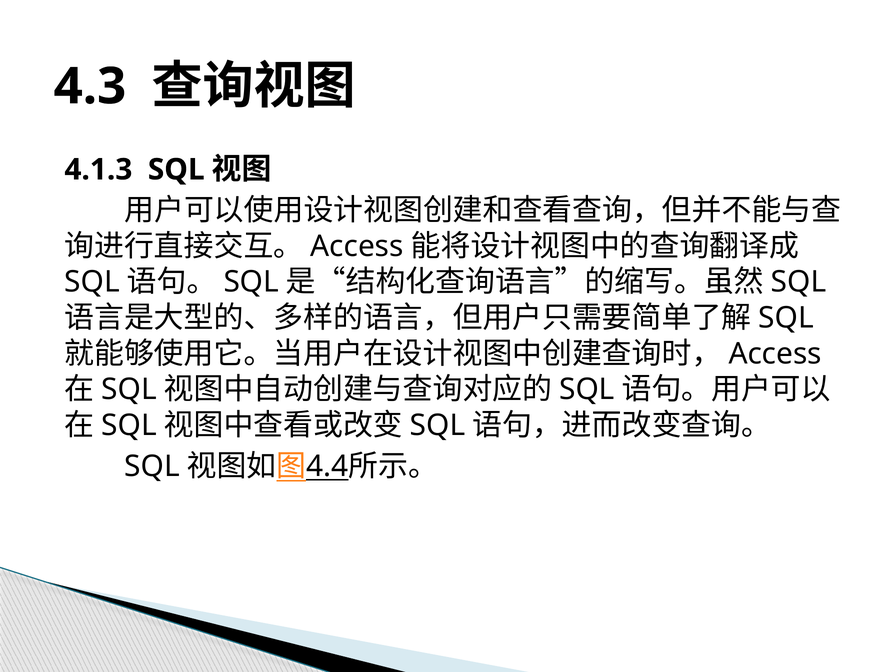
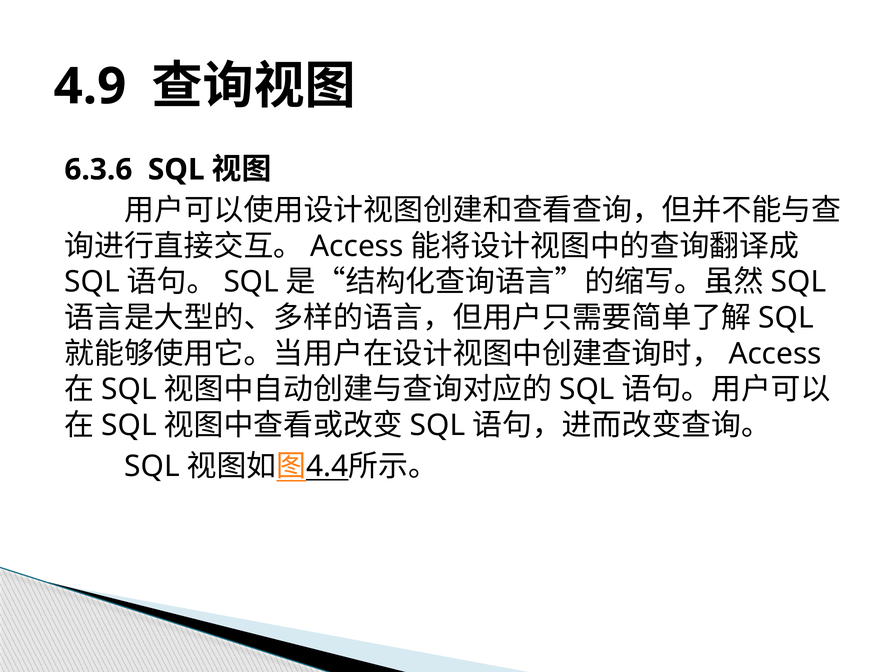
4.3: 4.3 -> 4.9 (90, 86)
4.1.3: 4.1.3 -> 6.3.6 (98, 170)
